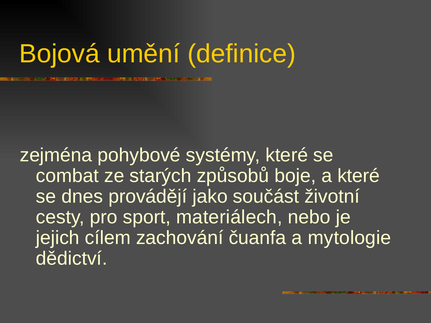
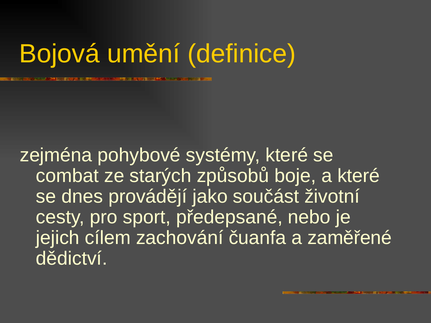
materiálech: materiálech -> předepsané (229, 217)
mytologie: mytologie -> zaměřené (350, 238)
